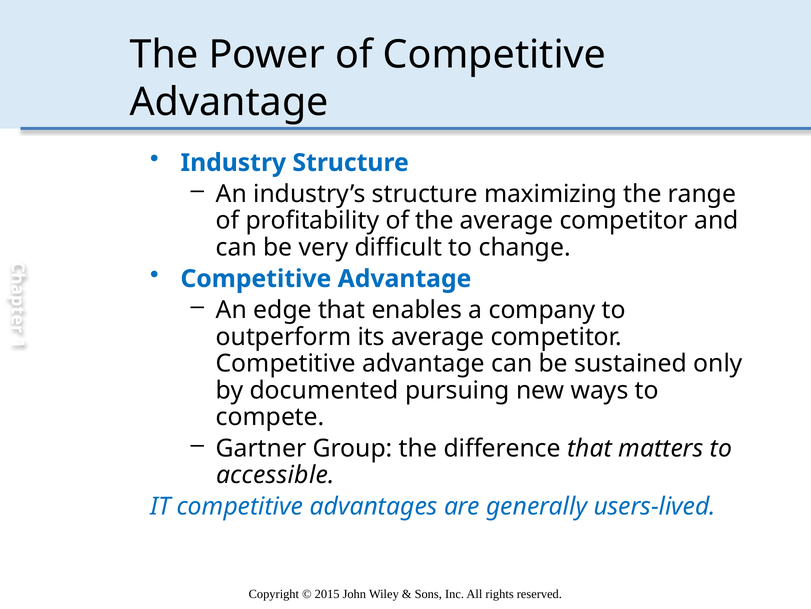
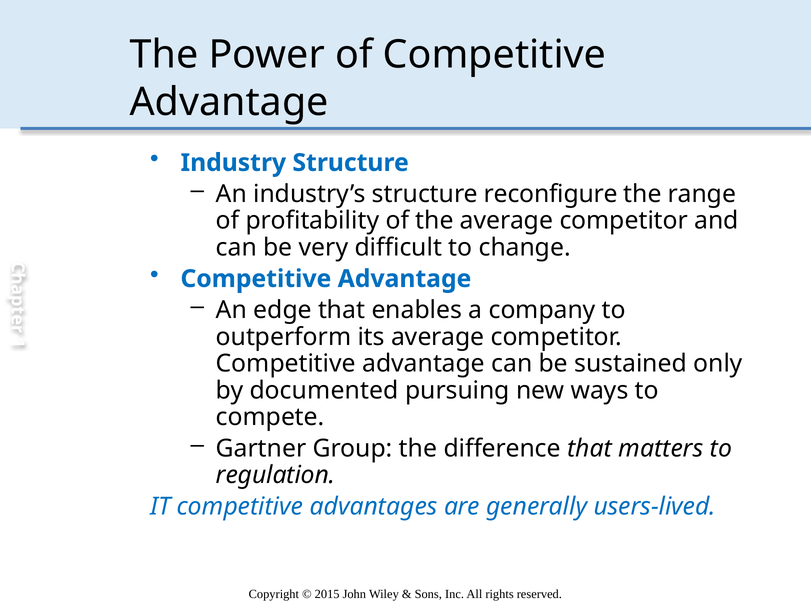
maximizing: maximizing -> reconfigure (551, 194)
accessible: accessible -> regulation (276, 475)
